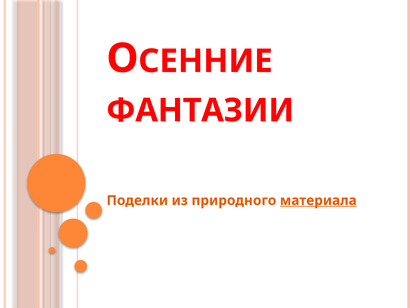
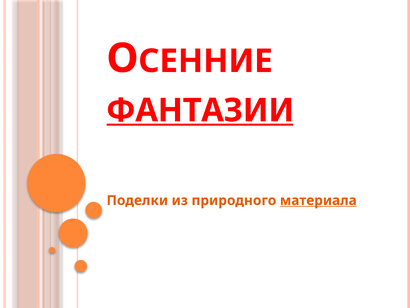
ФАНТАЗИИ underline: none -> present (200, 110)
